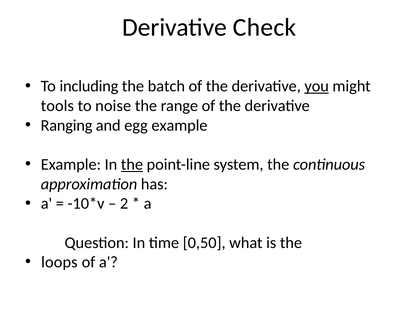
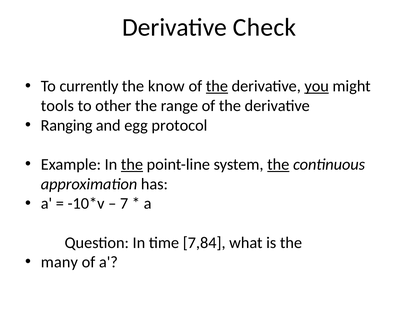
including: including -> currently (89, 86)
batch: batch -> know (166, 86)
the underline: none -> present (217, 86)
noise: noise -> other (113, 106)
egg example: example -> protocol (179, 125)
the underline: none -> present (278, 165)
2: 2 -> 7 (124, 204)
0,50: 0,50 -> 7,84 (204, 243)
loops: loops -> many (59, 262)
